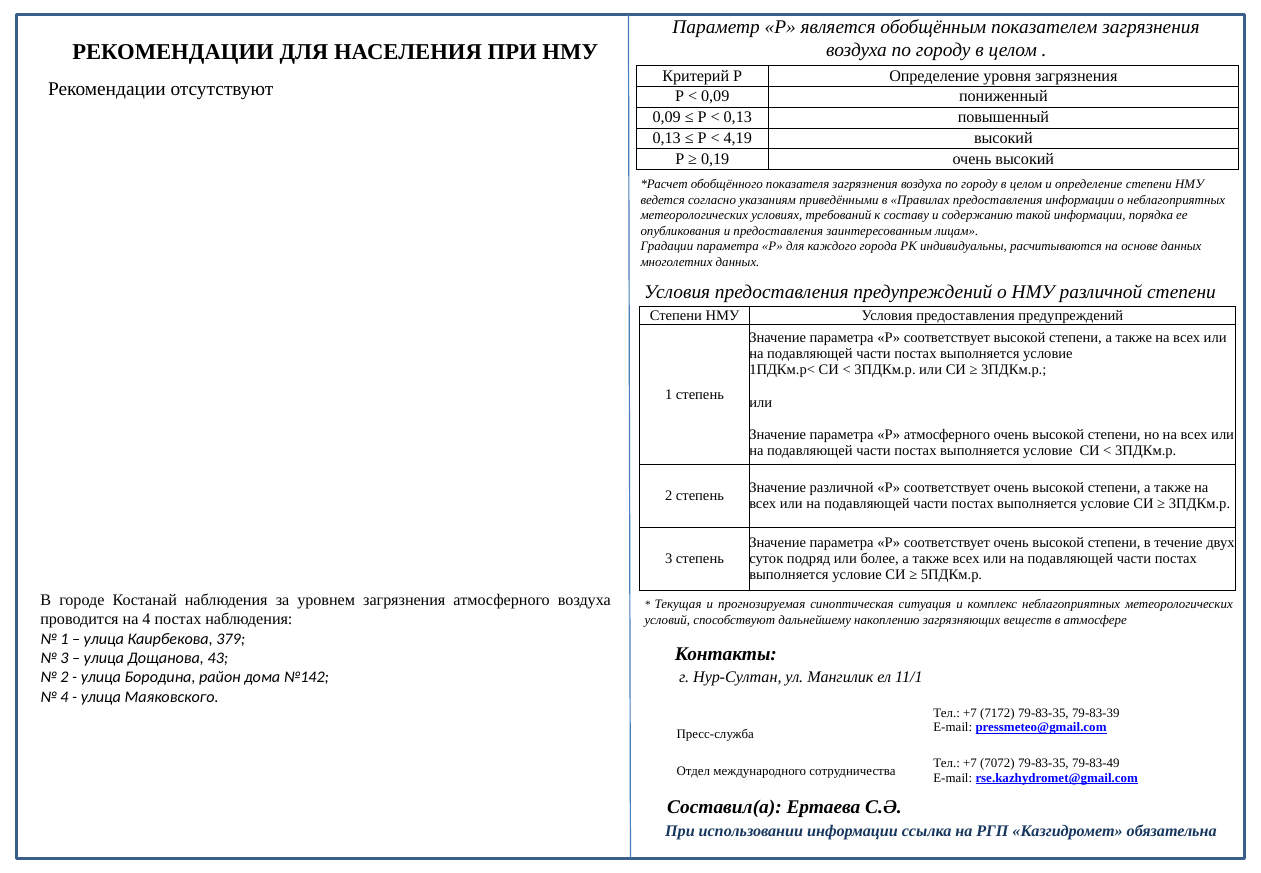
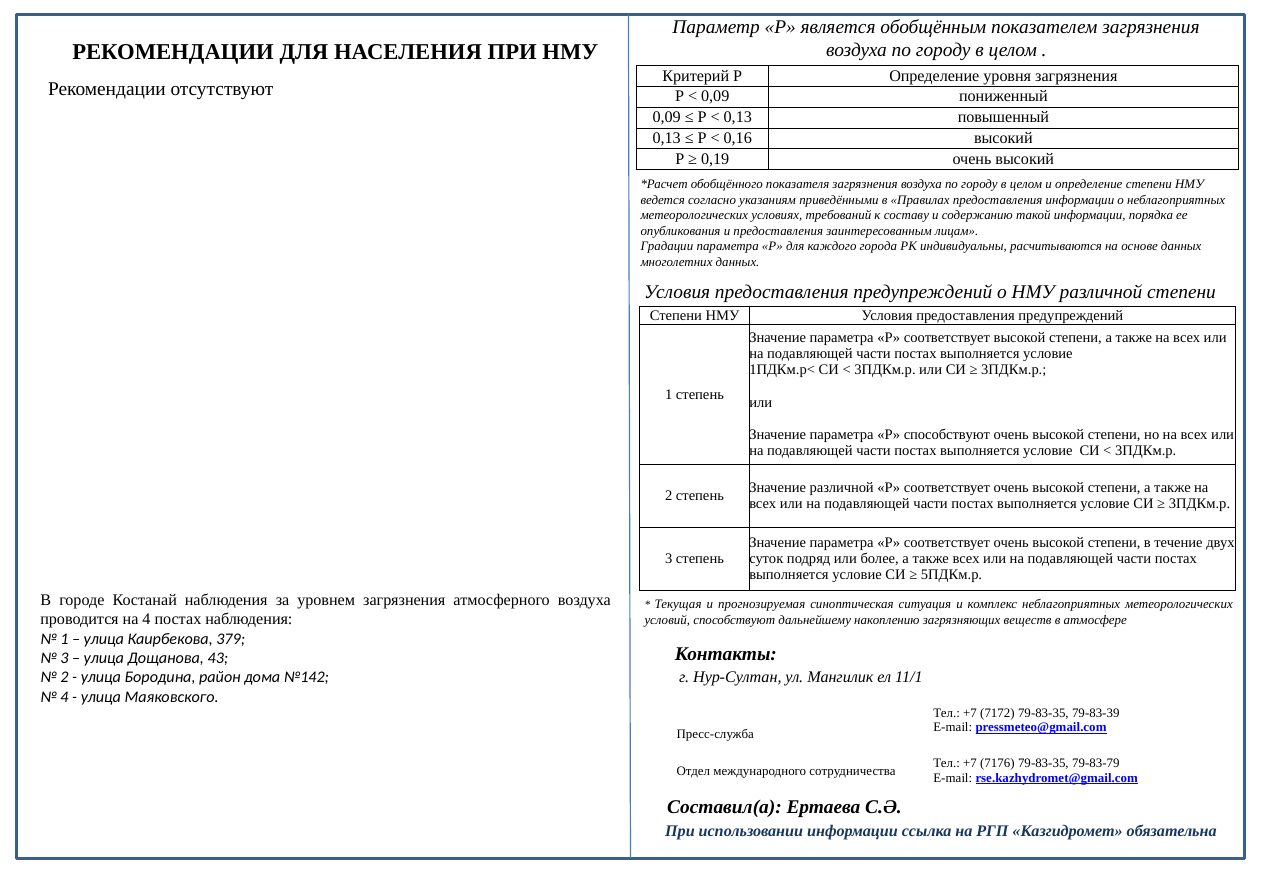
4,19: 4,19 -> 0,16 (738, 138)
Р атмосферного: атмосферного -> способствуют (947, 435)
7072: 7072 -> 7176 (997, 764)
79-83-49: 79-83-49 -> 79-83-79 (1096, 764)
